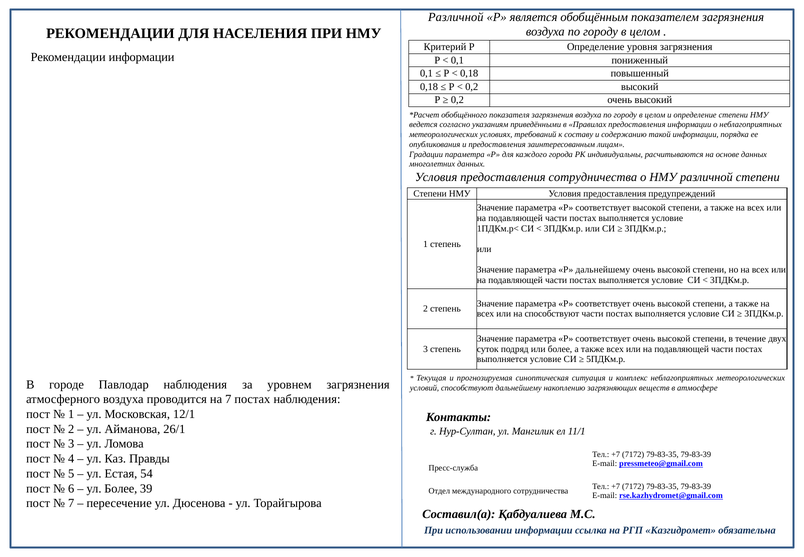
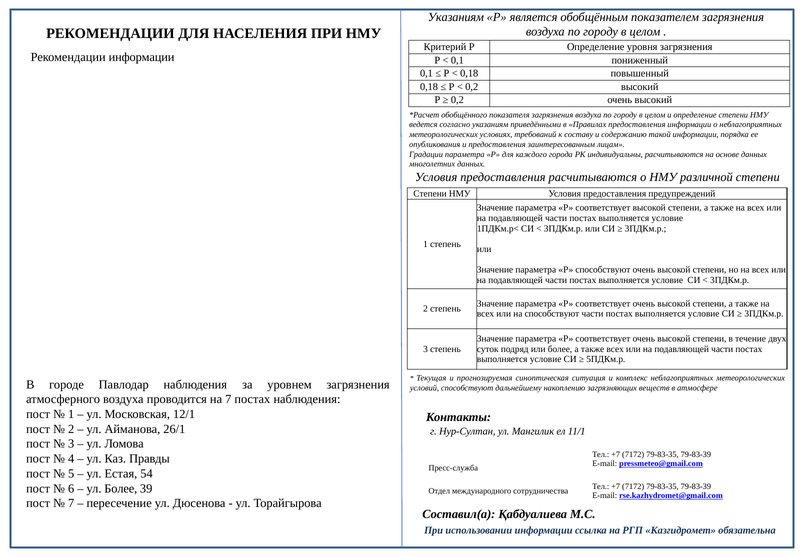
Различной: Различной -> Указаниям (456, 17)
предоставления сотрудничества: сотрудничества -> расчитываются (593, 177)
Р дальнейшему: дальнейшему -> способствуют (603, 269)
